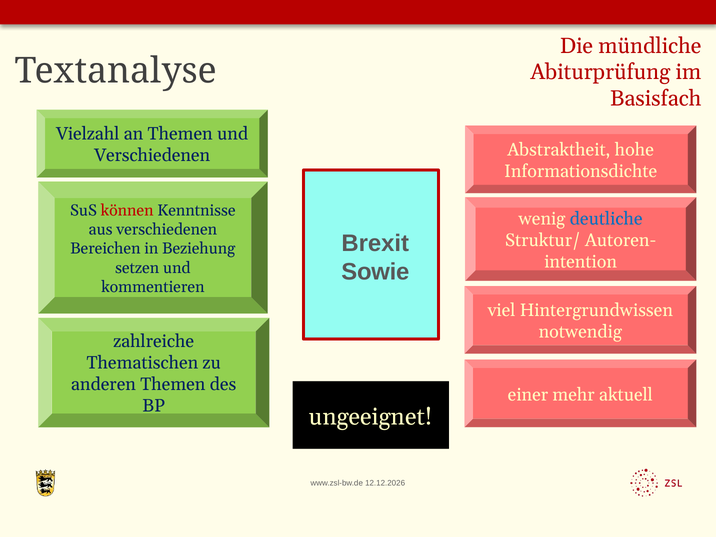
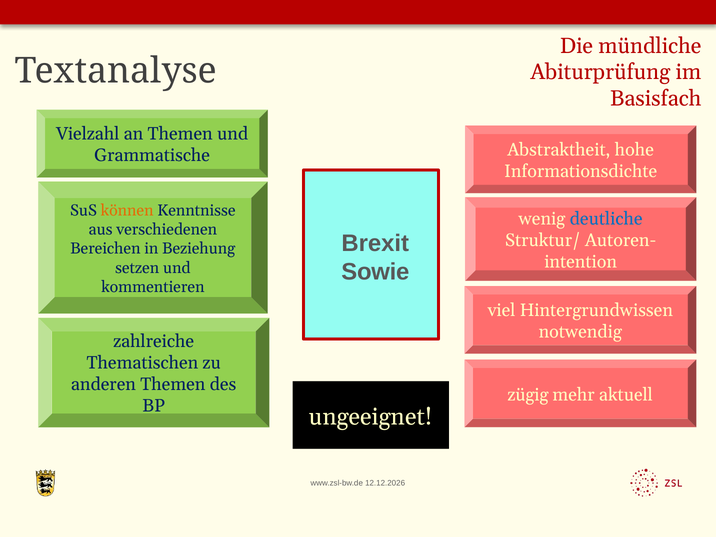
Verschiedenen: Verschiedenen -> Grammatische (152, 156)
können colour: red -> orange (127, 211)
einer: einer -> zügig (528, 395)
